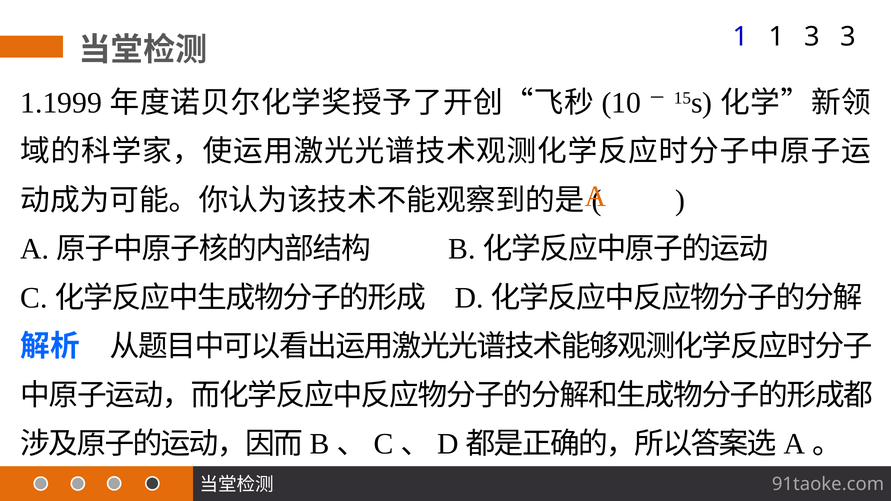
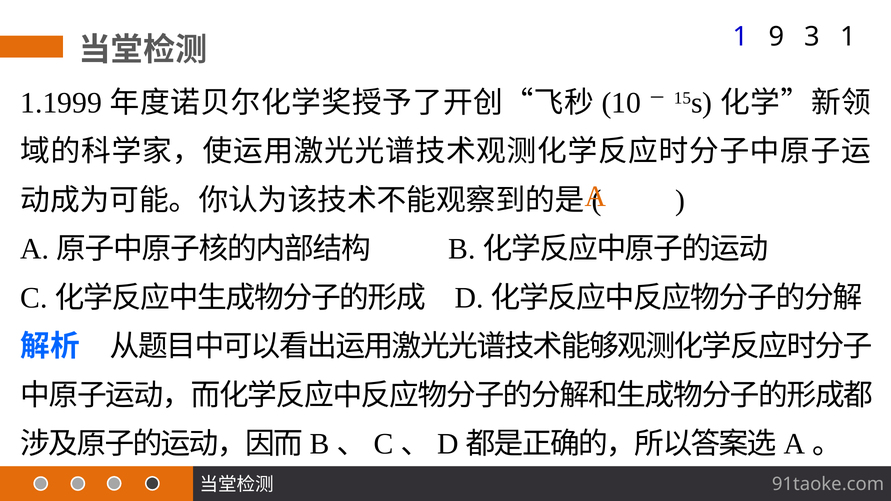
1 1: 1 -> 9 (776, 37)
3 3: 3 -> 1 (848, 37)
